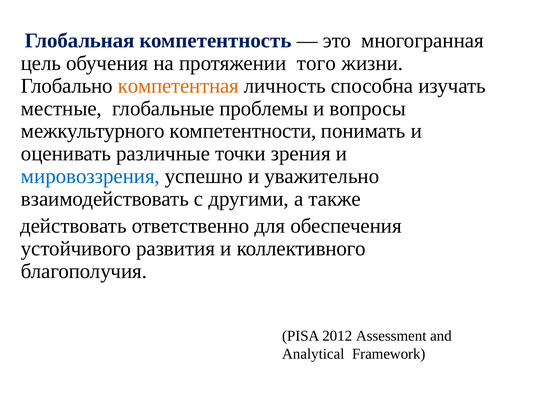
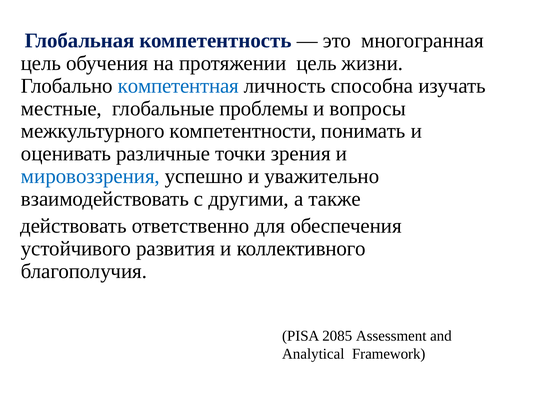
протяжении того: того -> цель (317, 63)
компетентная colour: orange -> blue (178, 86)
2012: 2012 -> 2085 (337, 336)
